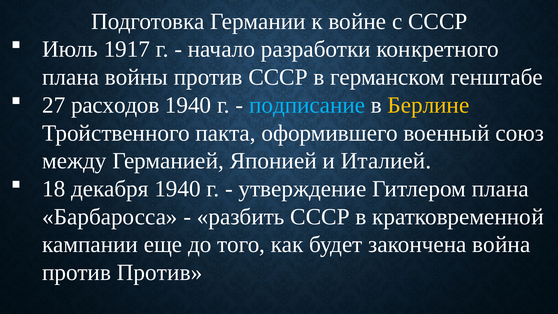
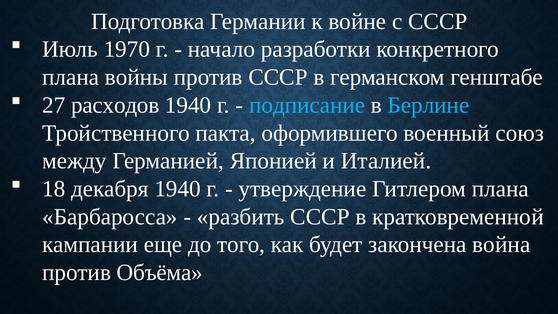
1917: 1917 -> 1970 (127, 49)
Берлине colour: yellow -> light blue (428, 105)
против Против: Против -> Объёма (160, 272)
